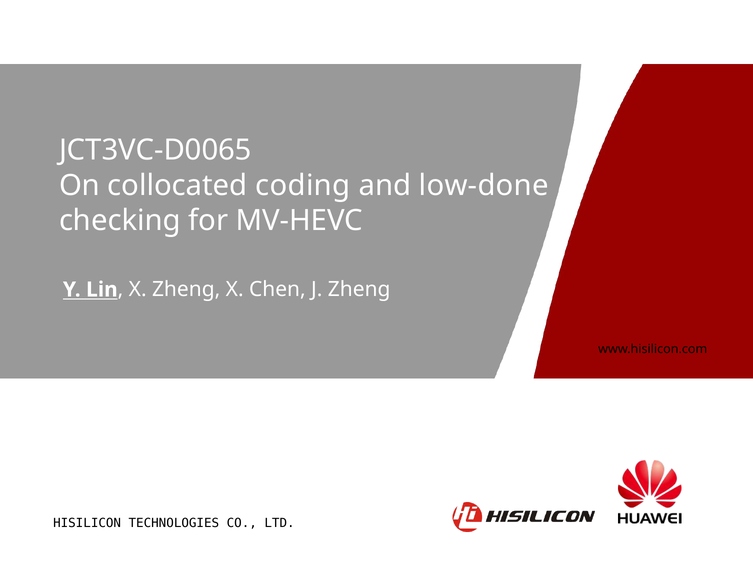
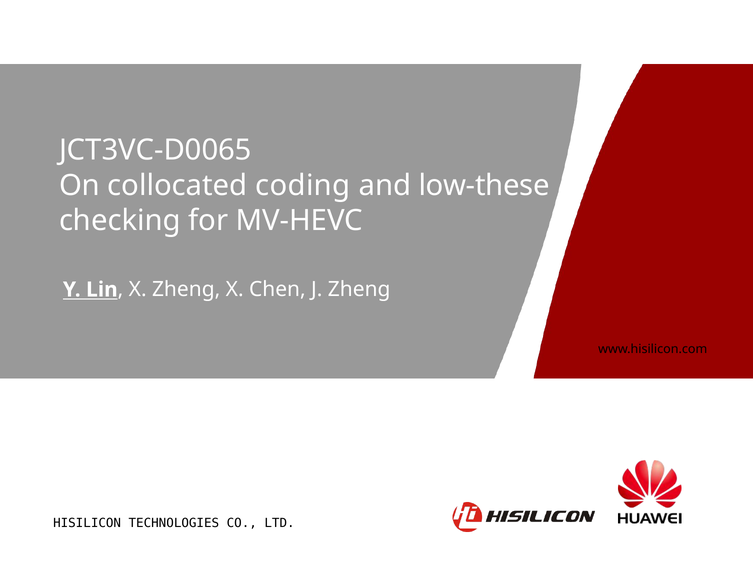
low-done: low-done -> low-these (484, 185)
